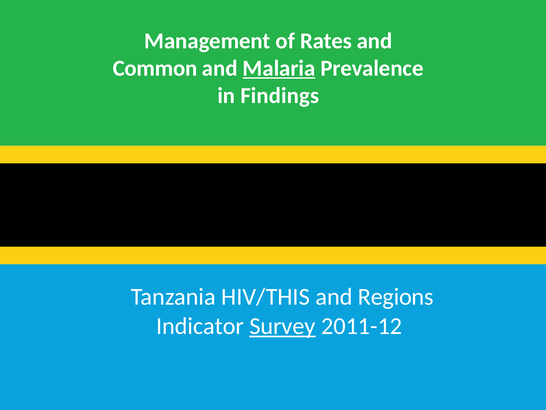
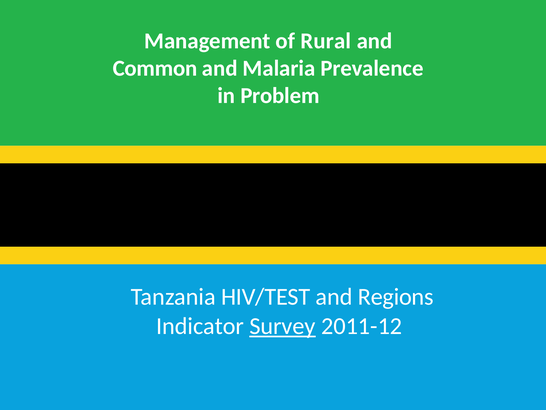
Rates: Rates -> Rural (326, 41)
Malaria underline: present -> none (279, 68)
Findings: Findings -> Problem (280, 96)
HIV/THIS: HIV/THIS -> HIV/TEST (266, 297)
